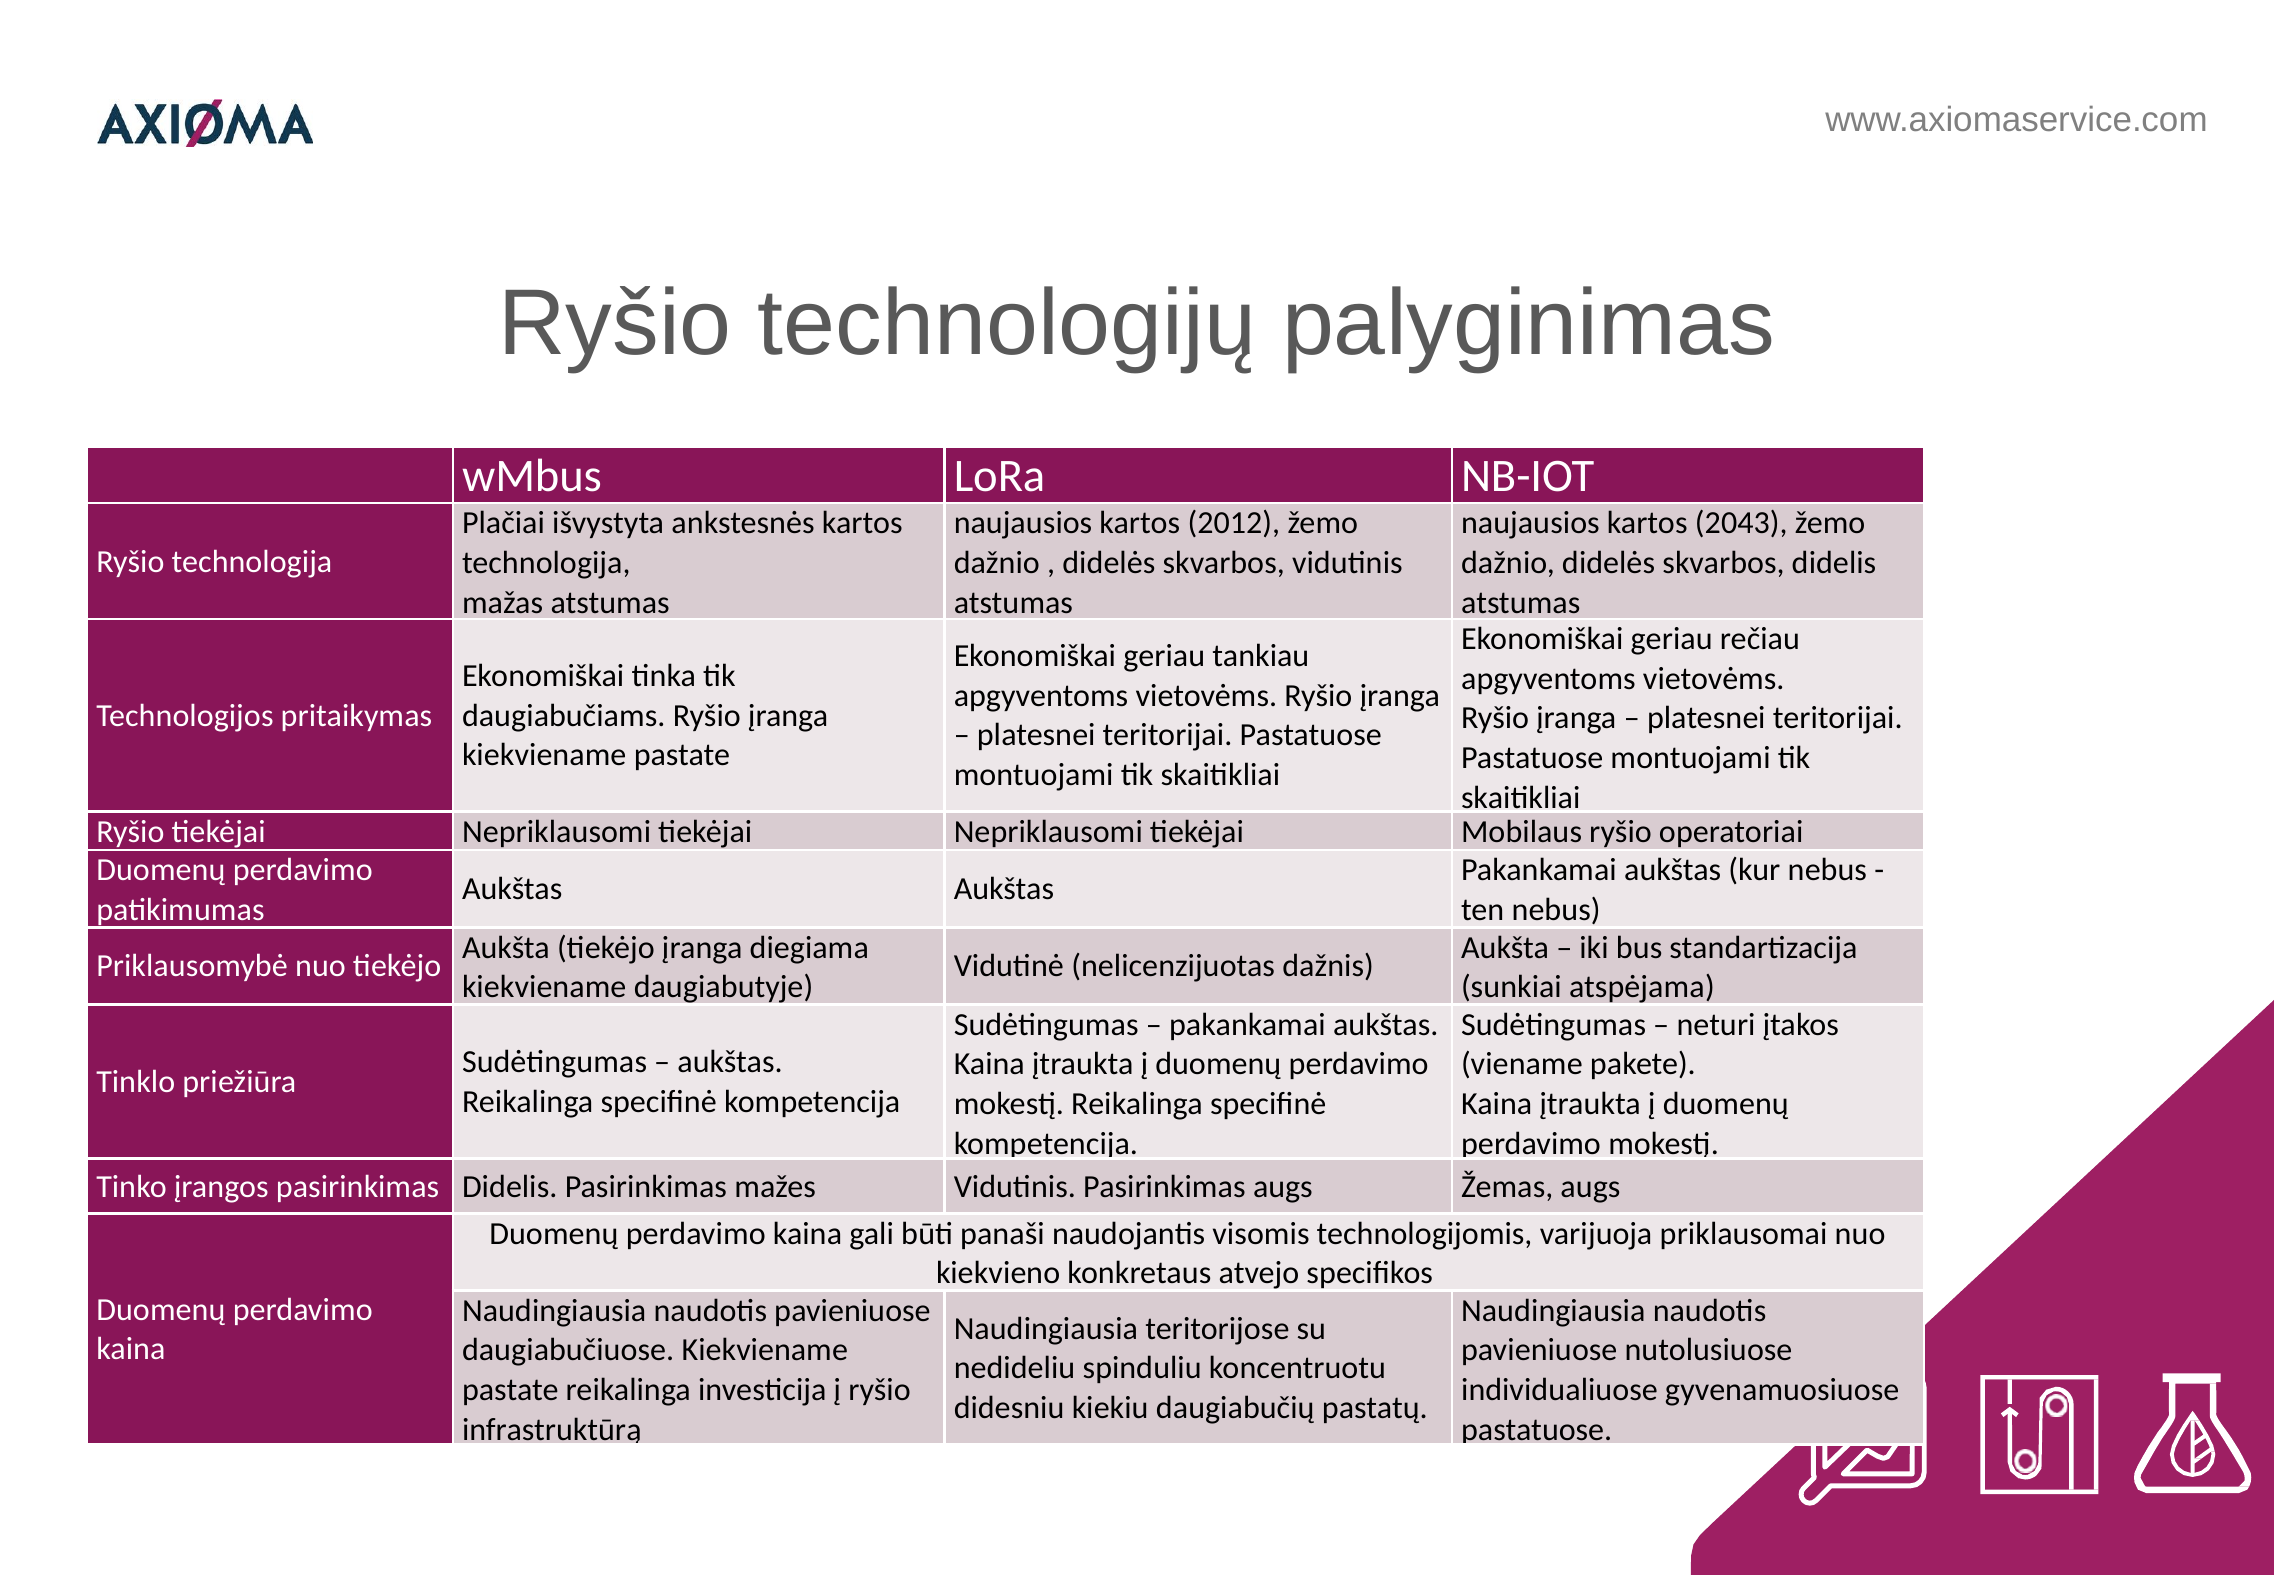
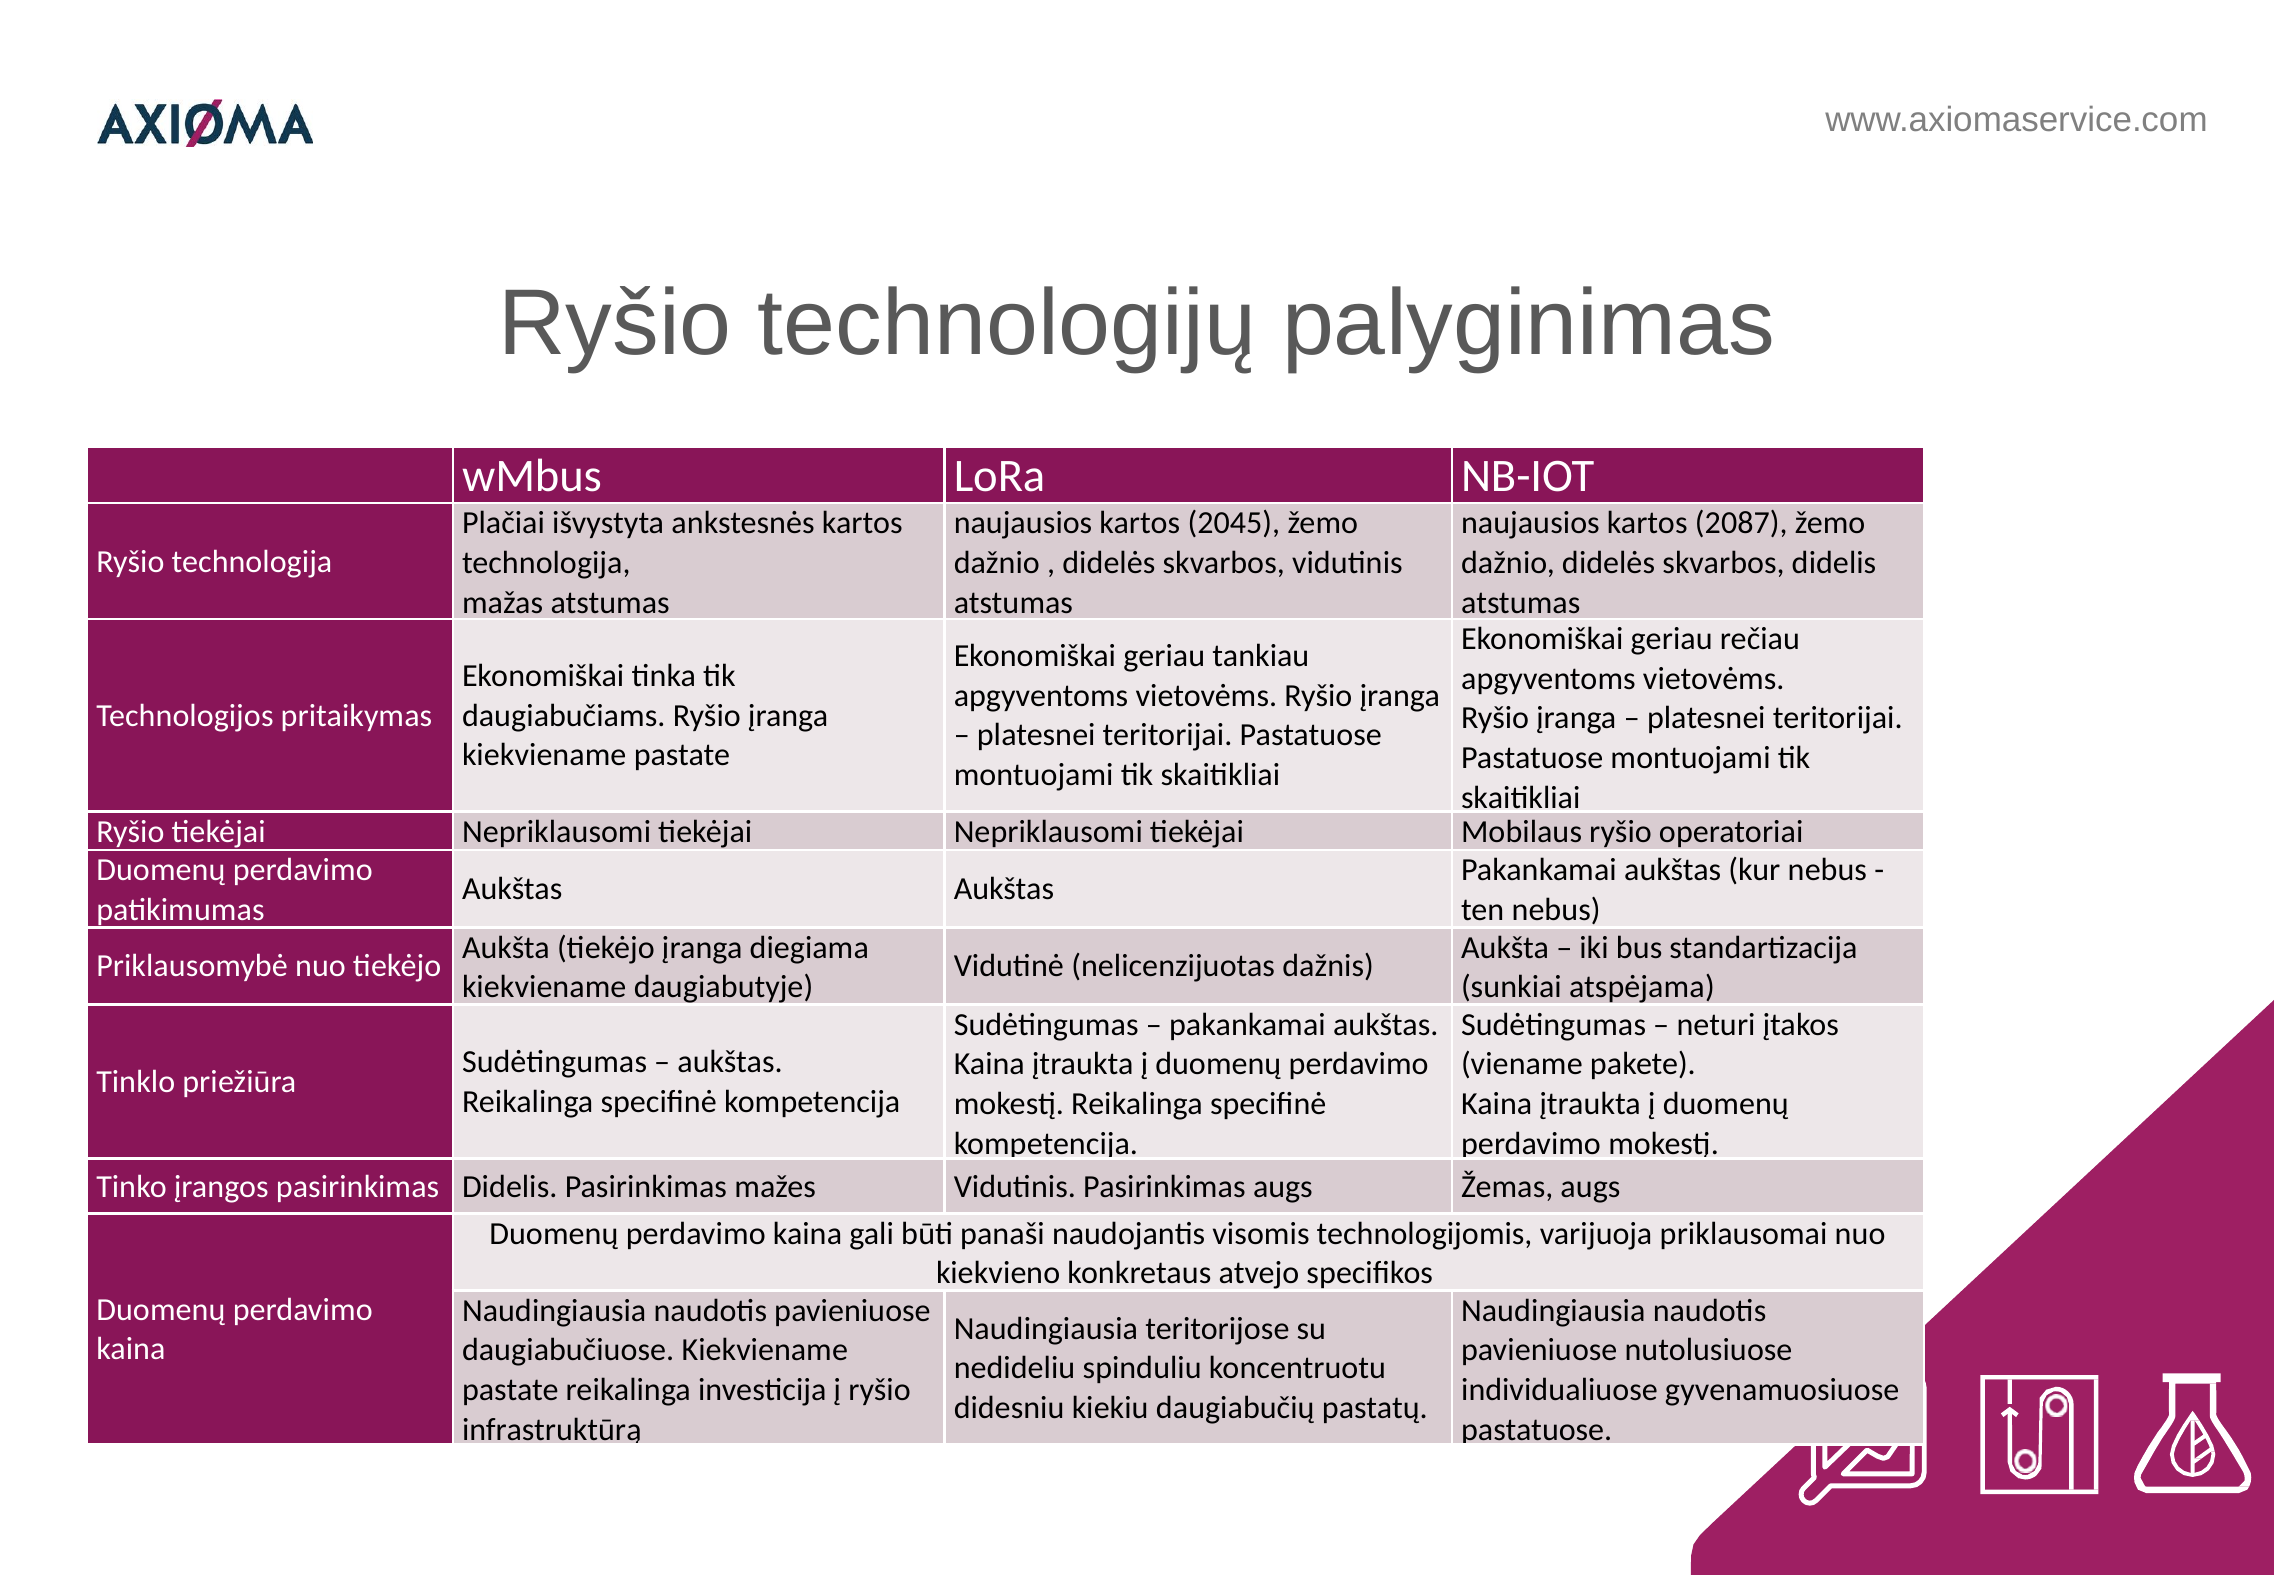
2012: 2012 -> 2045 (1234, 523)
2043: 2043 -> 2087 (1741, 523)
